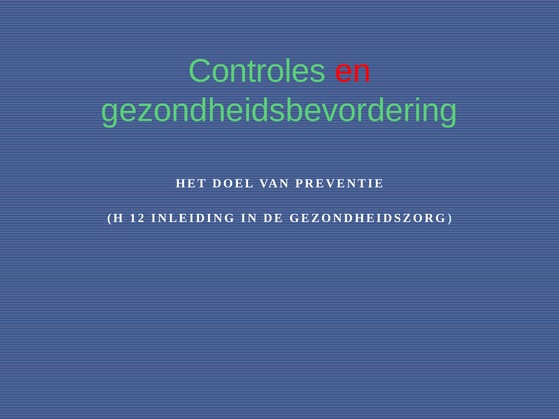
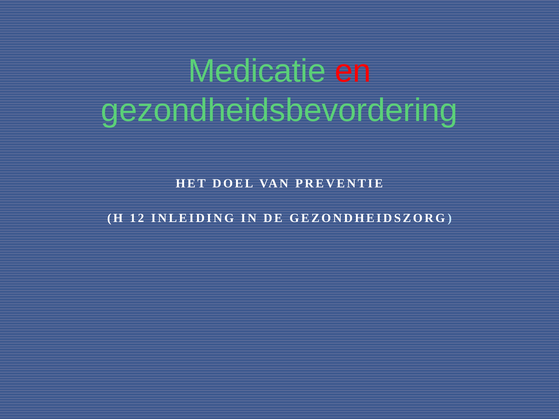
Controles: Controles -> Medicatie (257, 71)
